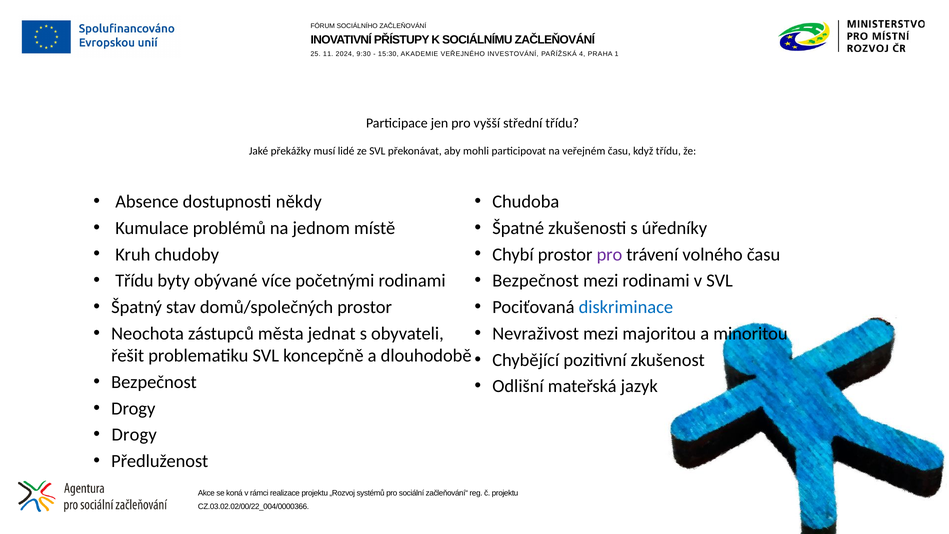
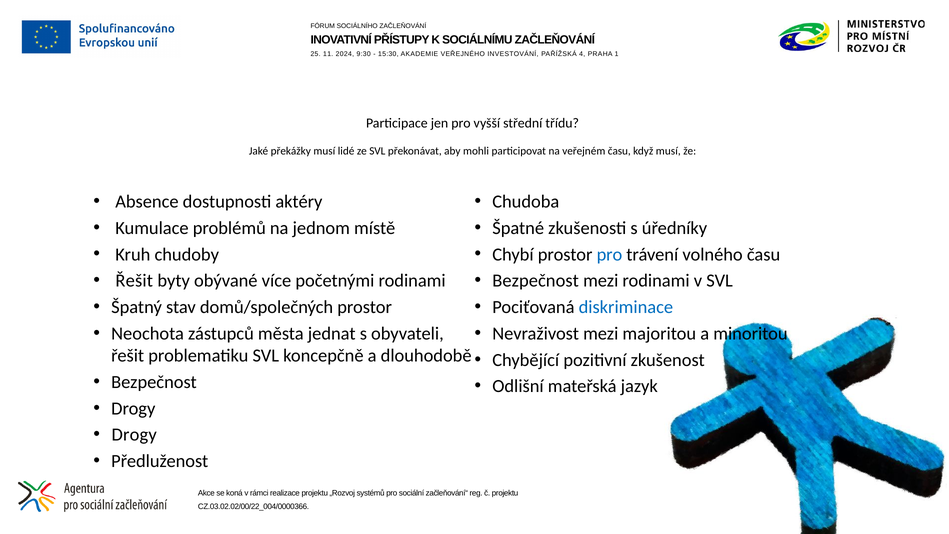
když třídu: třídu -> musí (668, 151)
někdy: někdy -> aktéry (299, 202)
pro colour: purple -> blue (609, 254)
Třídu: Třídu -> Řešit (134, 281)
